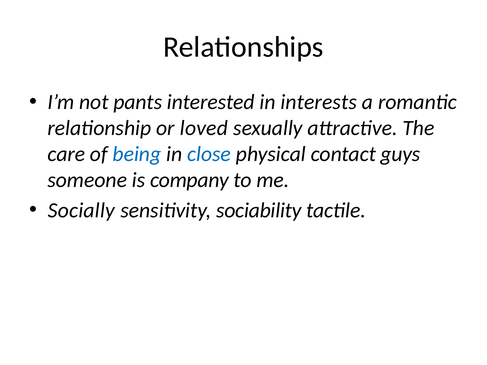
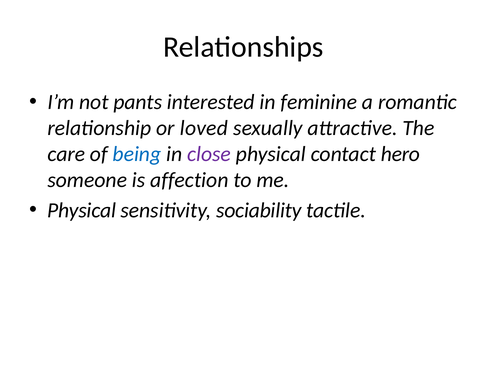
interests: interests -> feminine (319, 102)
close colour: blue -> purple (209, 154)
guys: guys -> hero (400, 154)
company: company -> affection (189, 180)
Socially: Socially -> Physical (82, 210)
